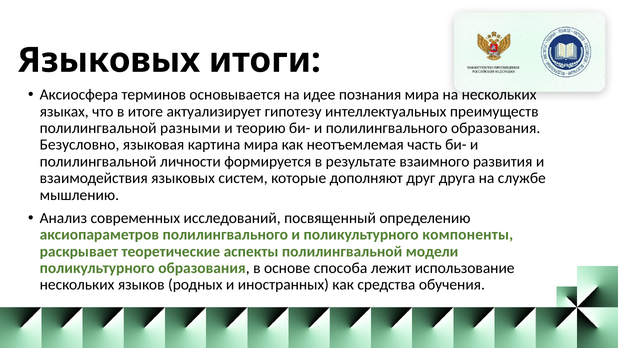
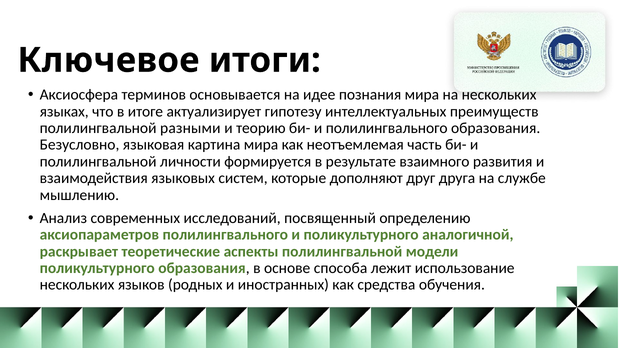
Языковых: Языковых -> Ключевое (108, 60)
компоненты: компоненты -> аналогичной (468, 235)
